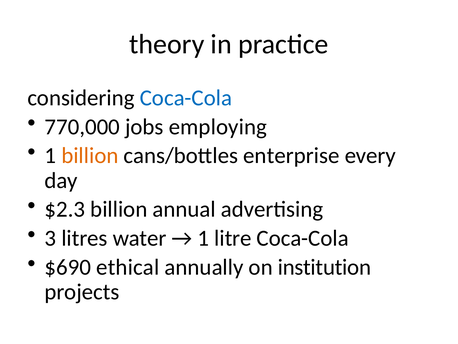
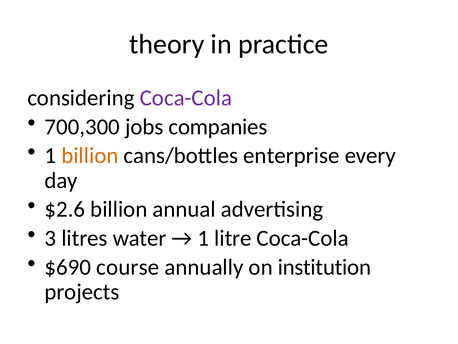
Coca-Cola colour: blue -> purple (186, 98)
770,000: 770,000 -> 700,300 (82, 127)
employing: employing -> companies (218, 127)
$2.3: $2.3 -> $2.6 (65, 209)
ethical: ethical -> course (128, 267)
